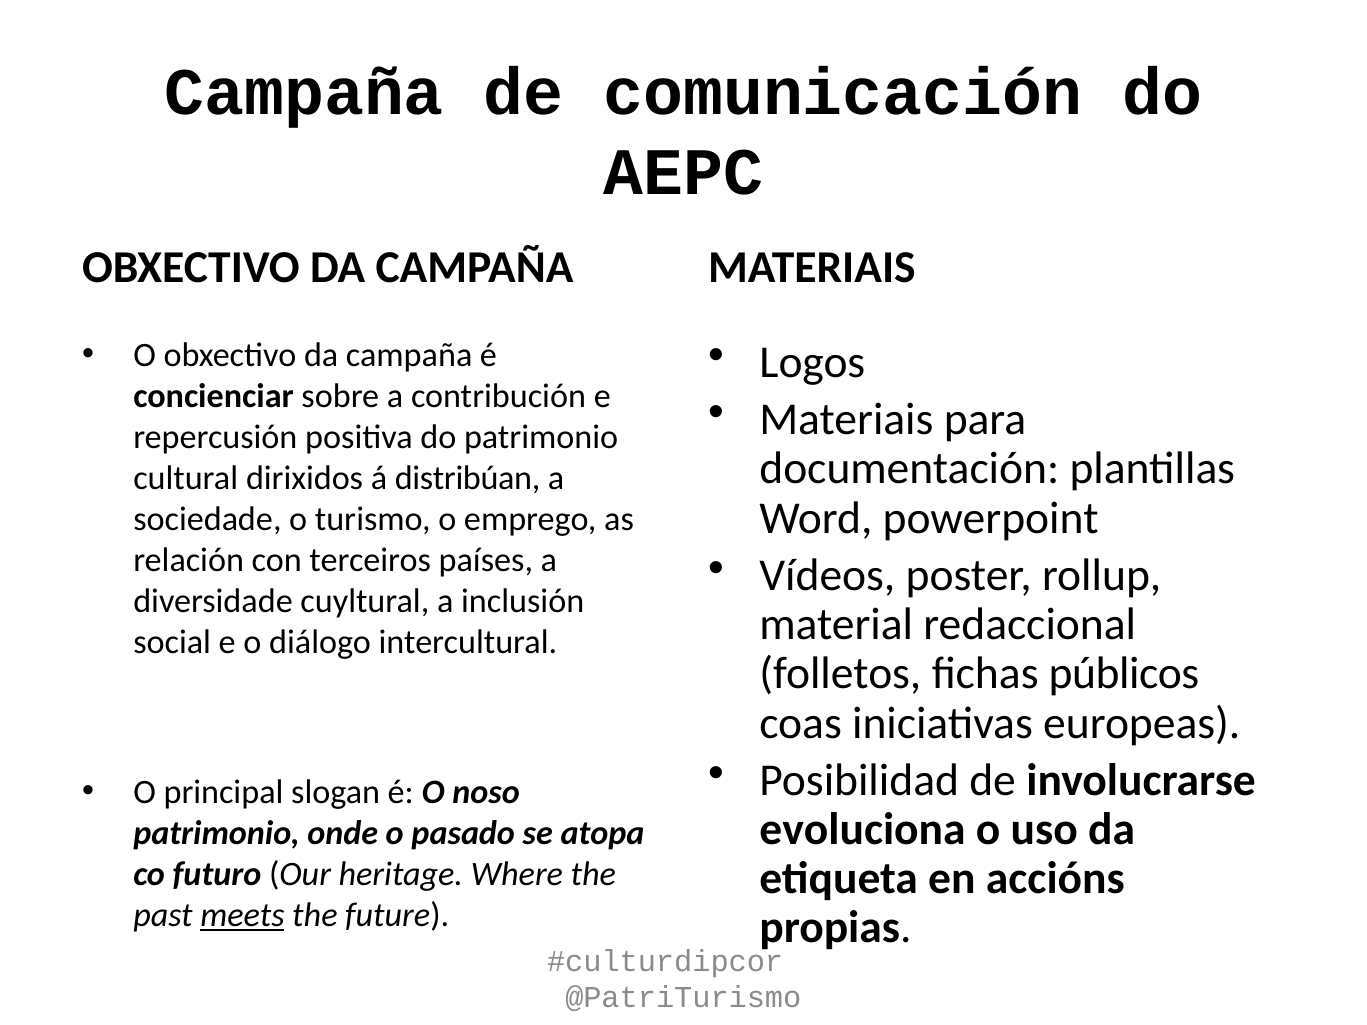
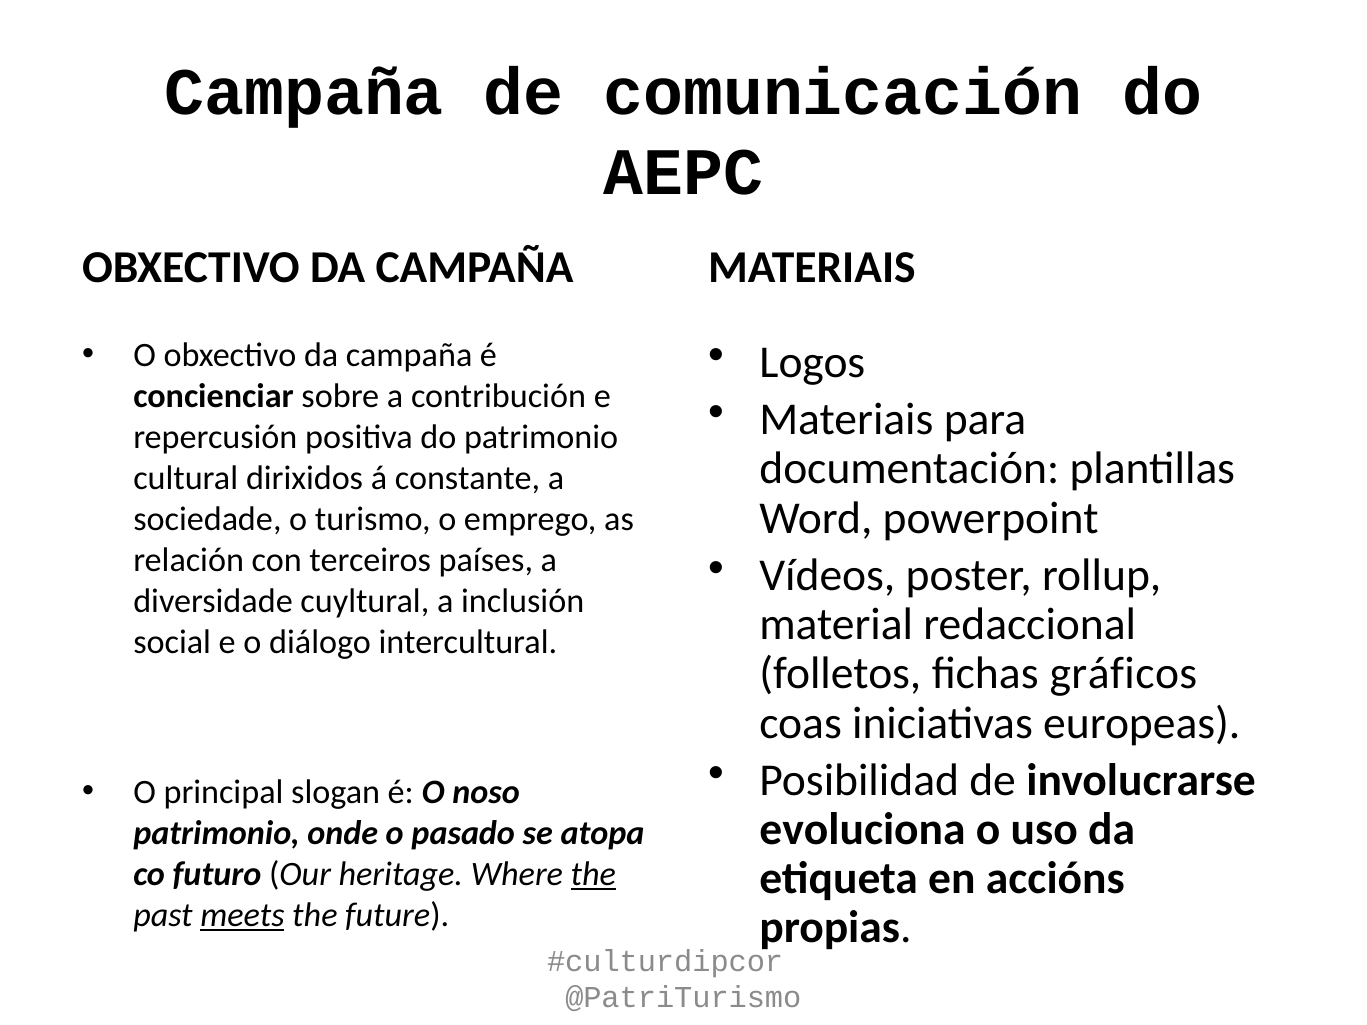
distribúan: distribúan -> constante (467, 478)
públicos: públicos -> gráficos (1123, 674)
the underline: none -> present (593, 874)
